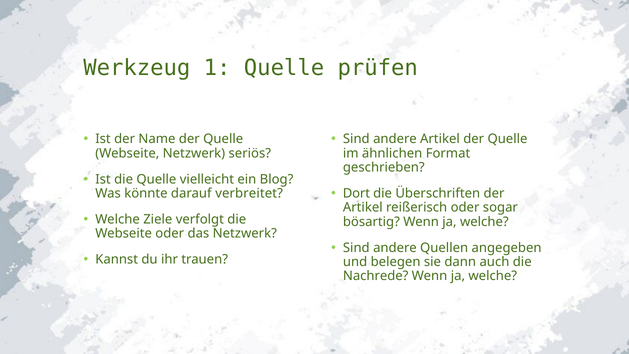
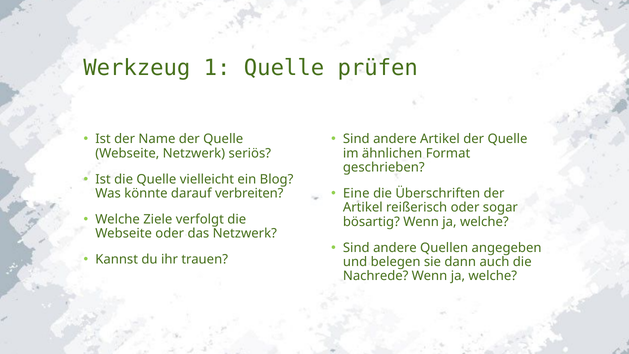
Dort: Dort -> Eine (356, 193)
verbreitet: verbreitet -> verbreiten (249, 193)
